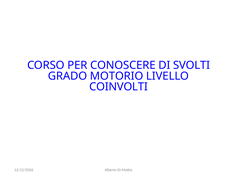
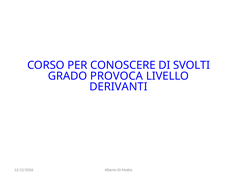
MOTORIO: MOTORIO -> PROVOCA (117, 76)
COINVOLTI: COINVOLTI -> DERIVANTI (118, 87)
